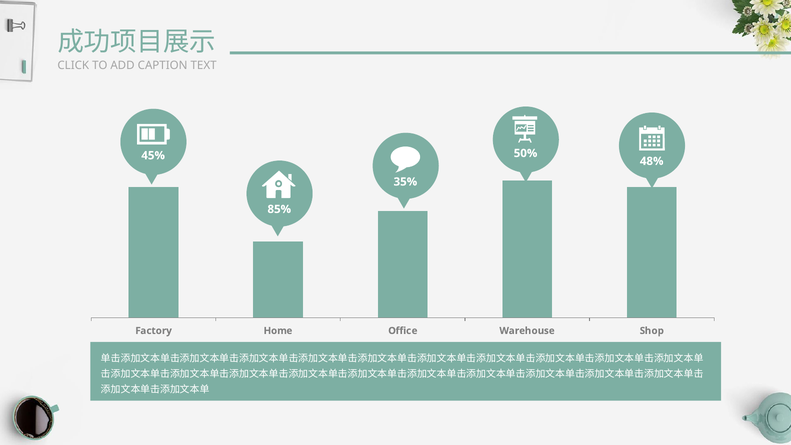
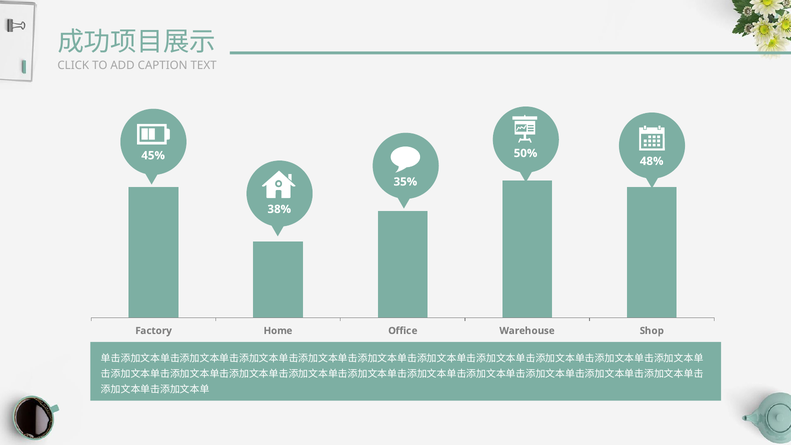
85%: 85% -> 38% (279, 209)
